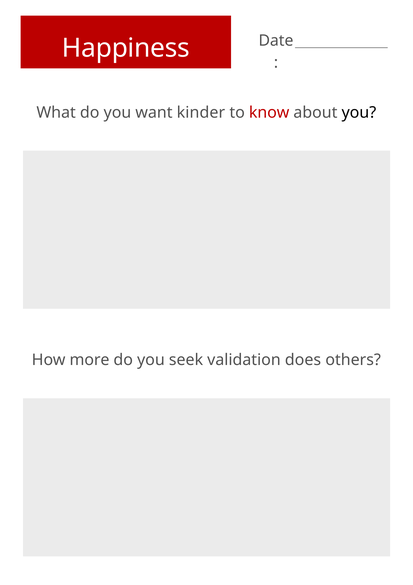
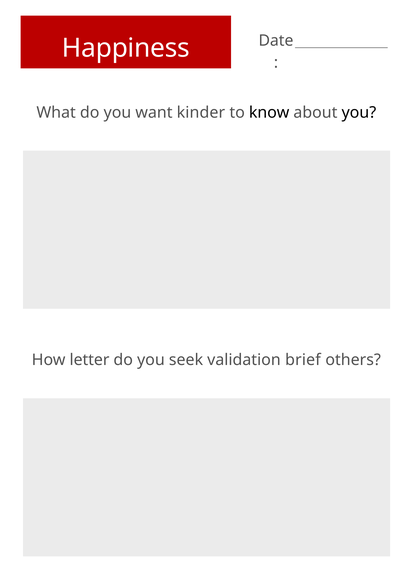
know colour: red -> black (269, 112)
more: more -> letter (89, 360)
does: does -> brief (303, 360)
